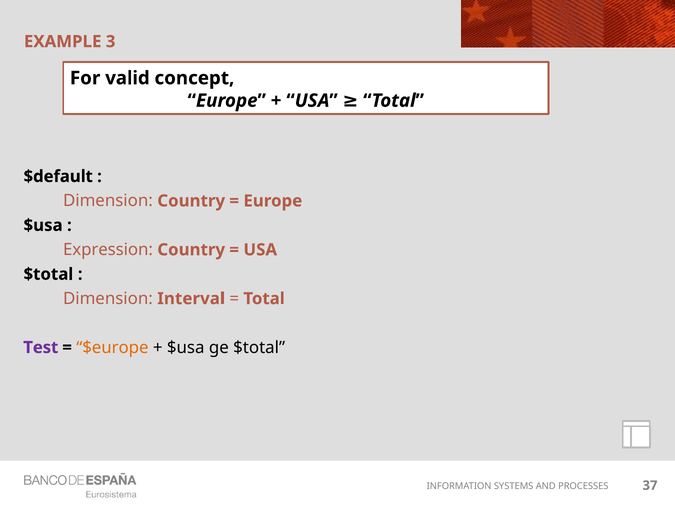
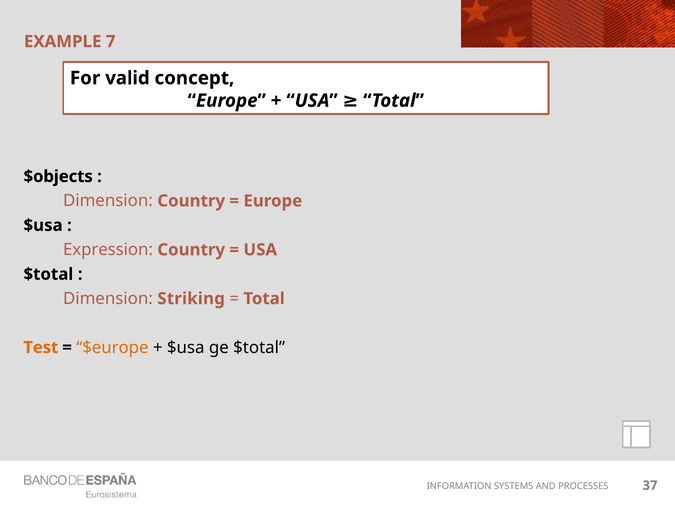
3: 3 -> 7 (111, 42)
$default: $default -> $objects (58, 176)
Interval: Interval -> Striking (191, 298)
Test colour: purple -> orange (41, 347)
